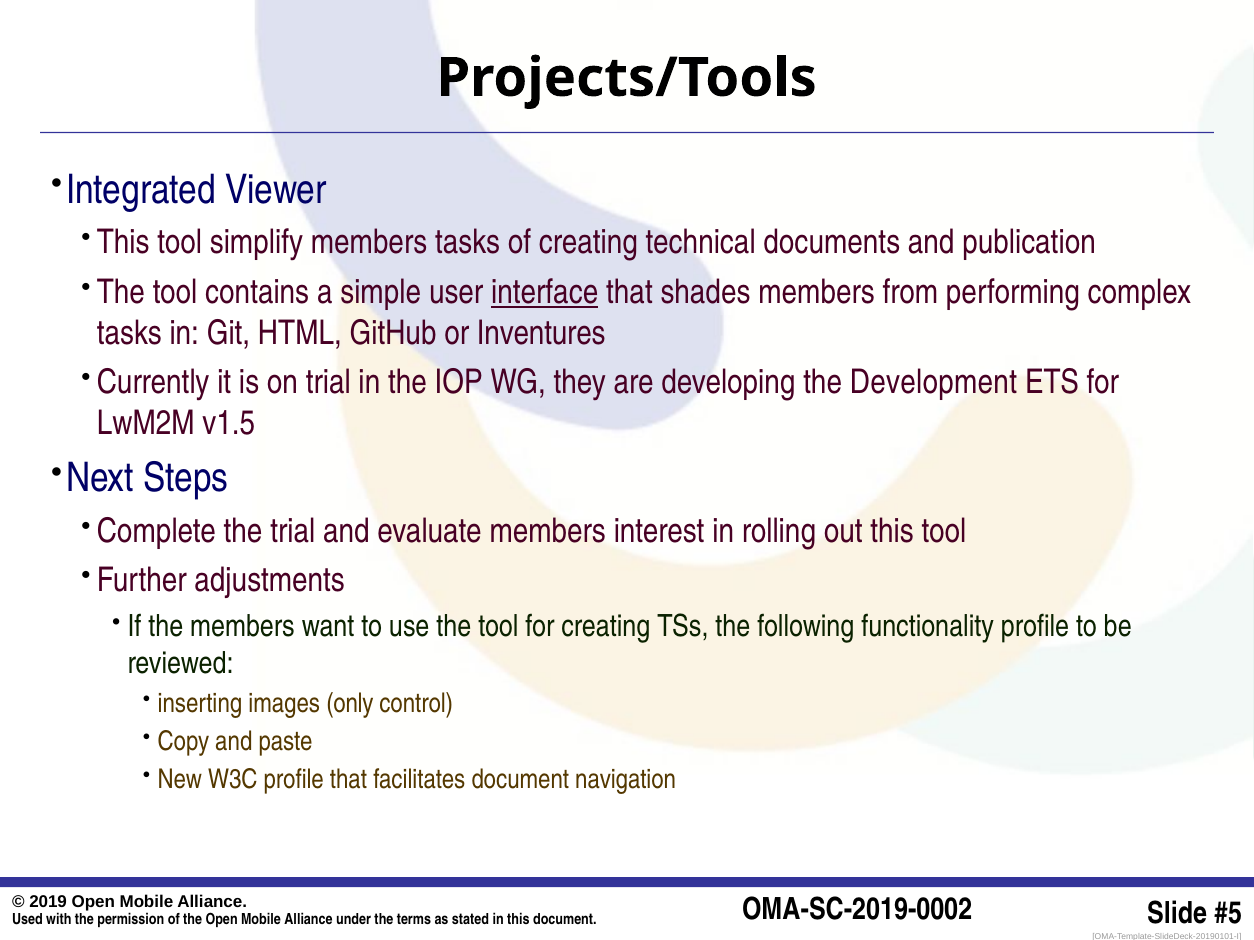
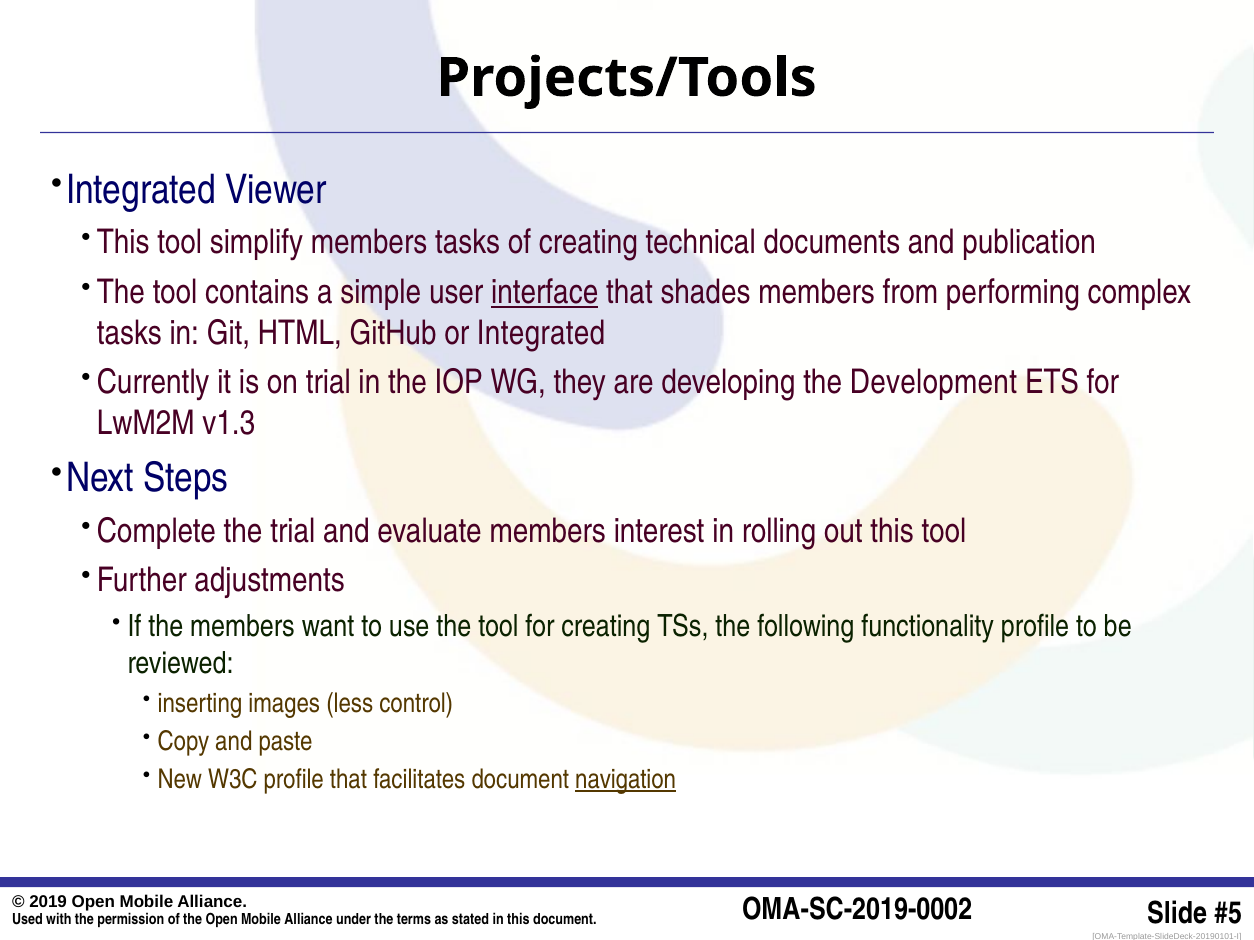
or Inventures: Inventures -> Integrated (541, 333)
v1.5: v1.5 -> v1.3 (229, 423)
only: only -> less (350, 704)
navigation underline: none -> present (626, 780)
